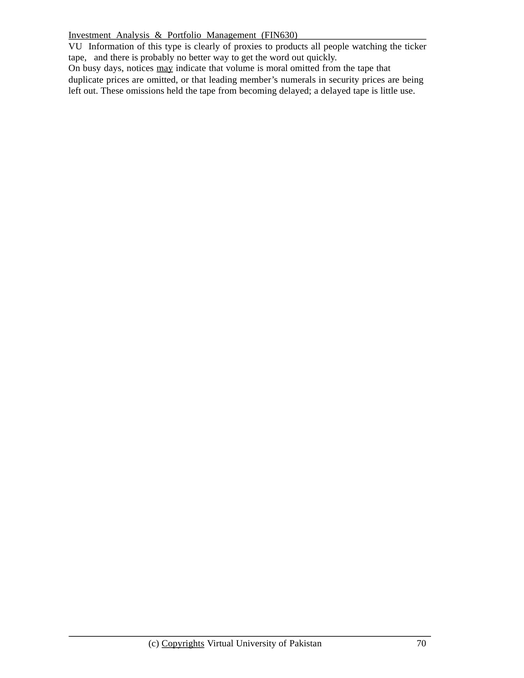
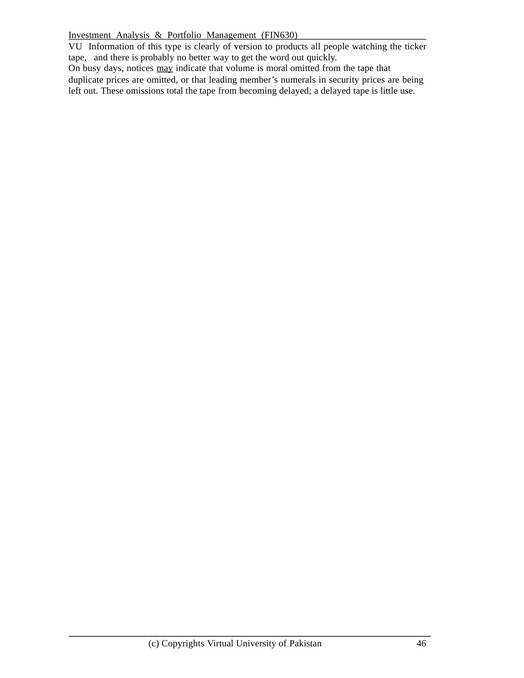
proxies: proxies -> version (248, 46)
held: held -> total (175, 91)
Copyrights underline: present -> none (183, 644)
70: 70 -> 46 (421, 644)
